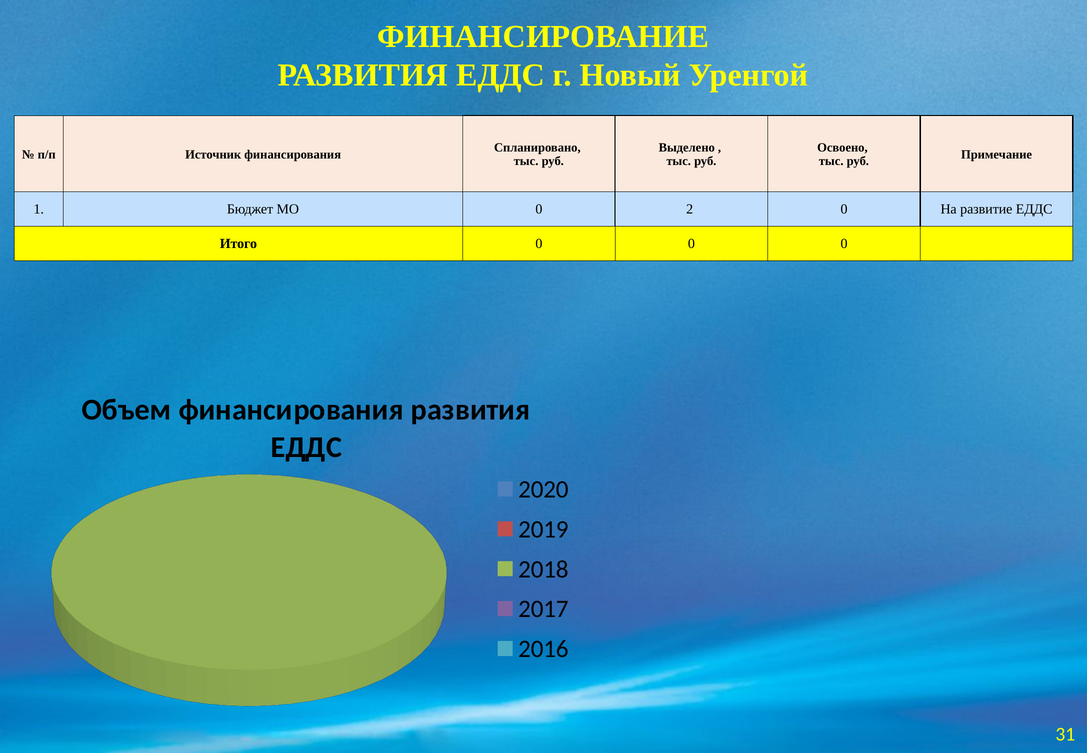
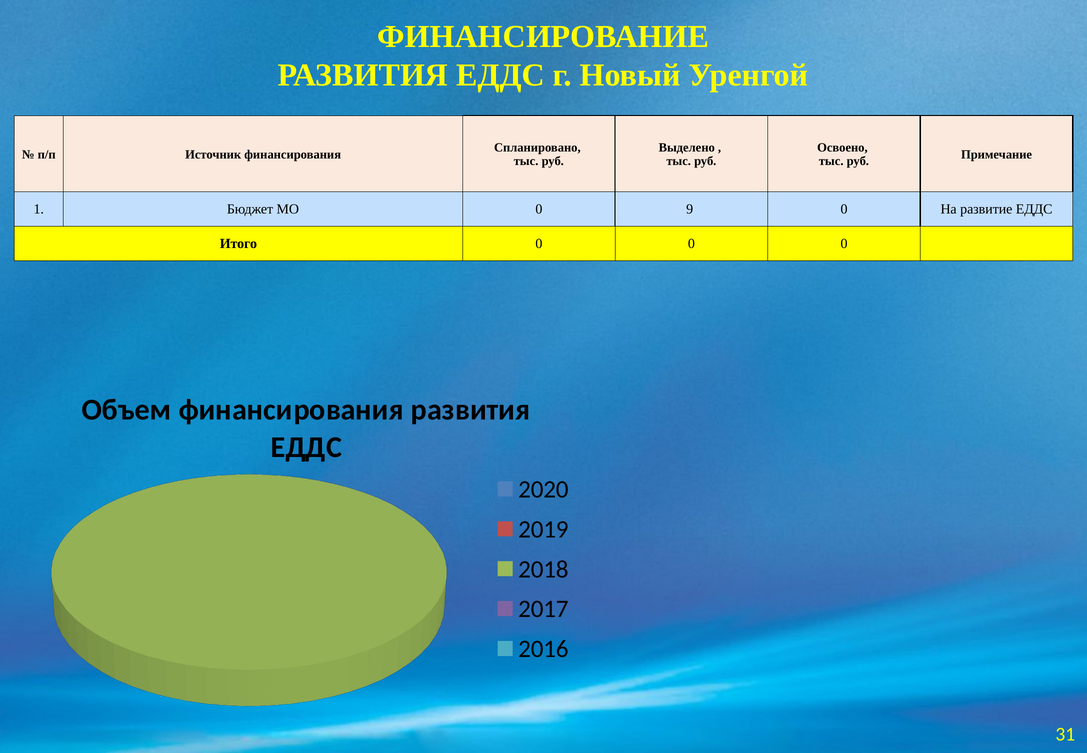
2: 2 -> 9 (690, 209)
